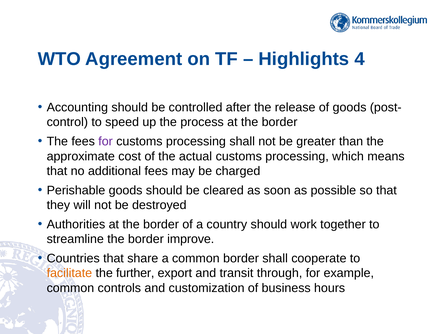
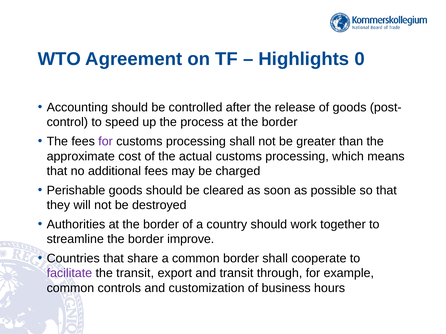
4: 4 -> 0 (360, 59)
facilitate colour: orange -> purple (69, 274)
the further: further -> transit (135, 274)
